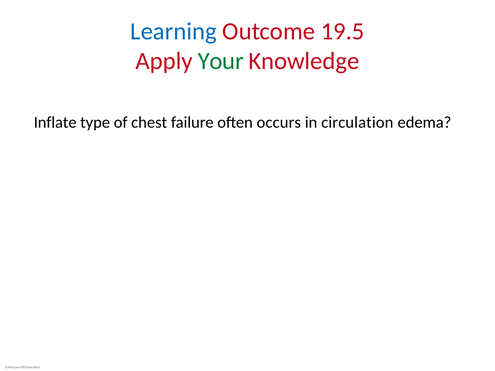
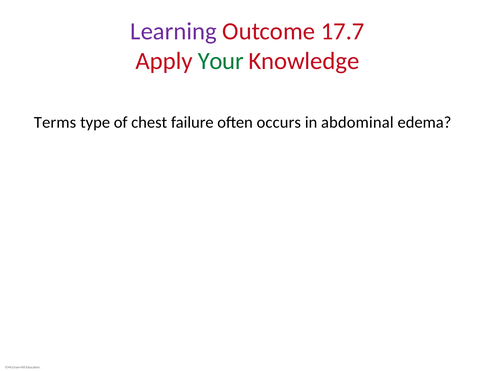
Learning colour: blue -> purple (174, 31)
19.5: 19.5 -> 17.7 (343, 31)
Inflate: Inflate -> Terms (55, 122)
circulation: circulation -> abdominal (357, 122)
